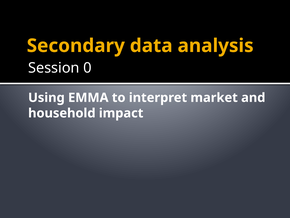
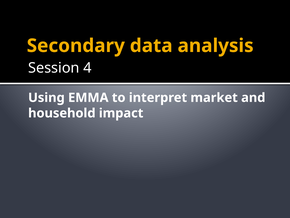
0: 0 -> 4 (87, 68)
